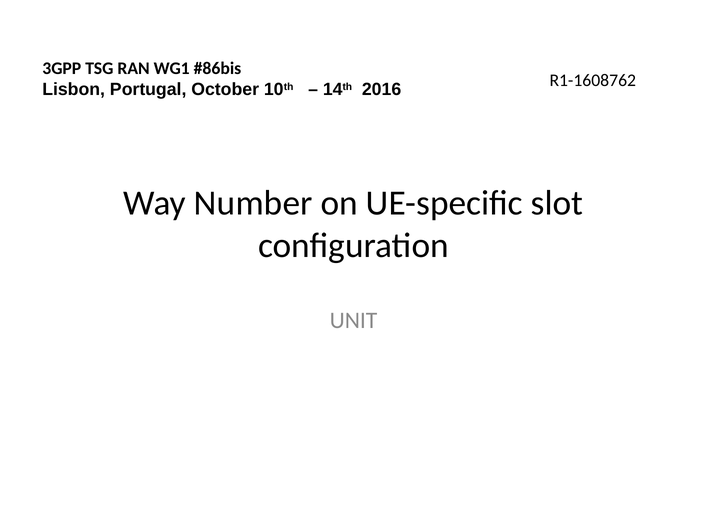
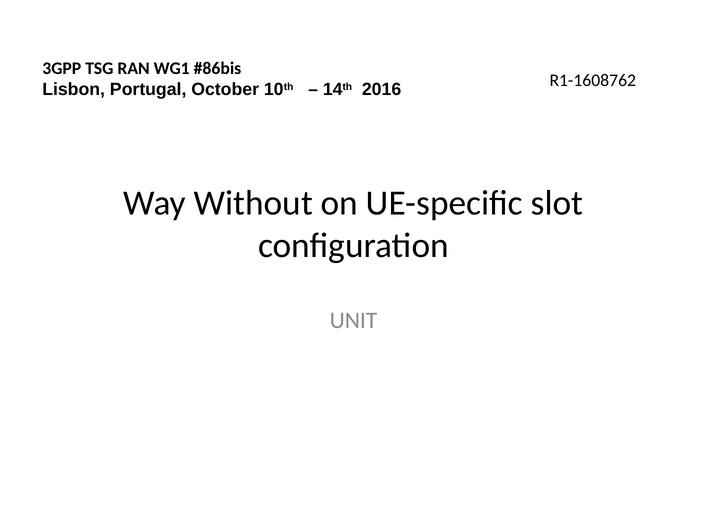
Number: Number -> Without (253, 203)
